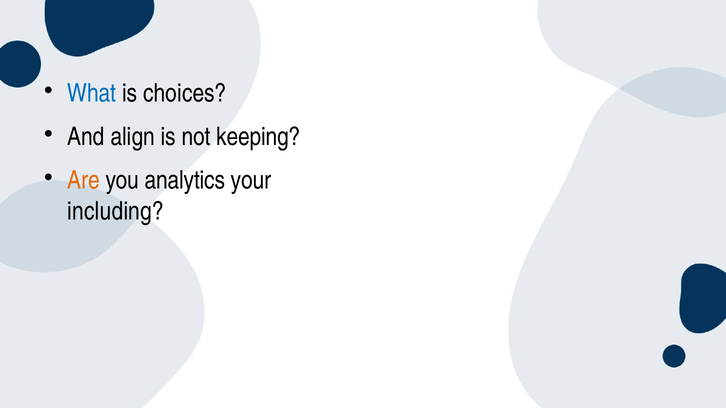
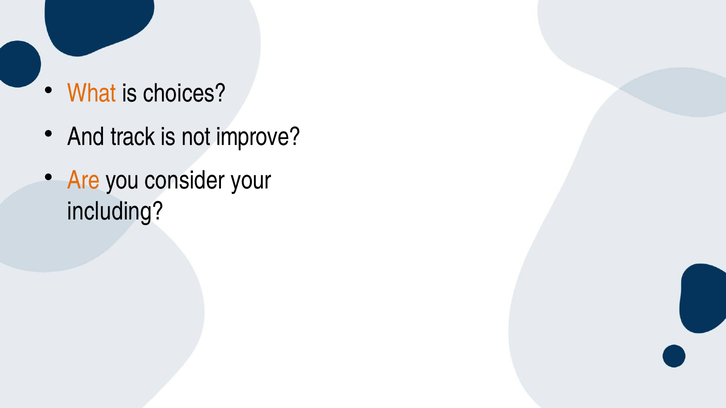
What colour: blue -> orange (92, 93)
align: align -> track (133, 137)
keeping: keeping -> improve (258, 137)
analytics: analytics -> consider (185, 181)
